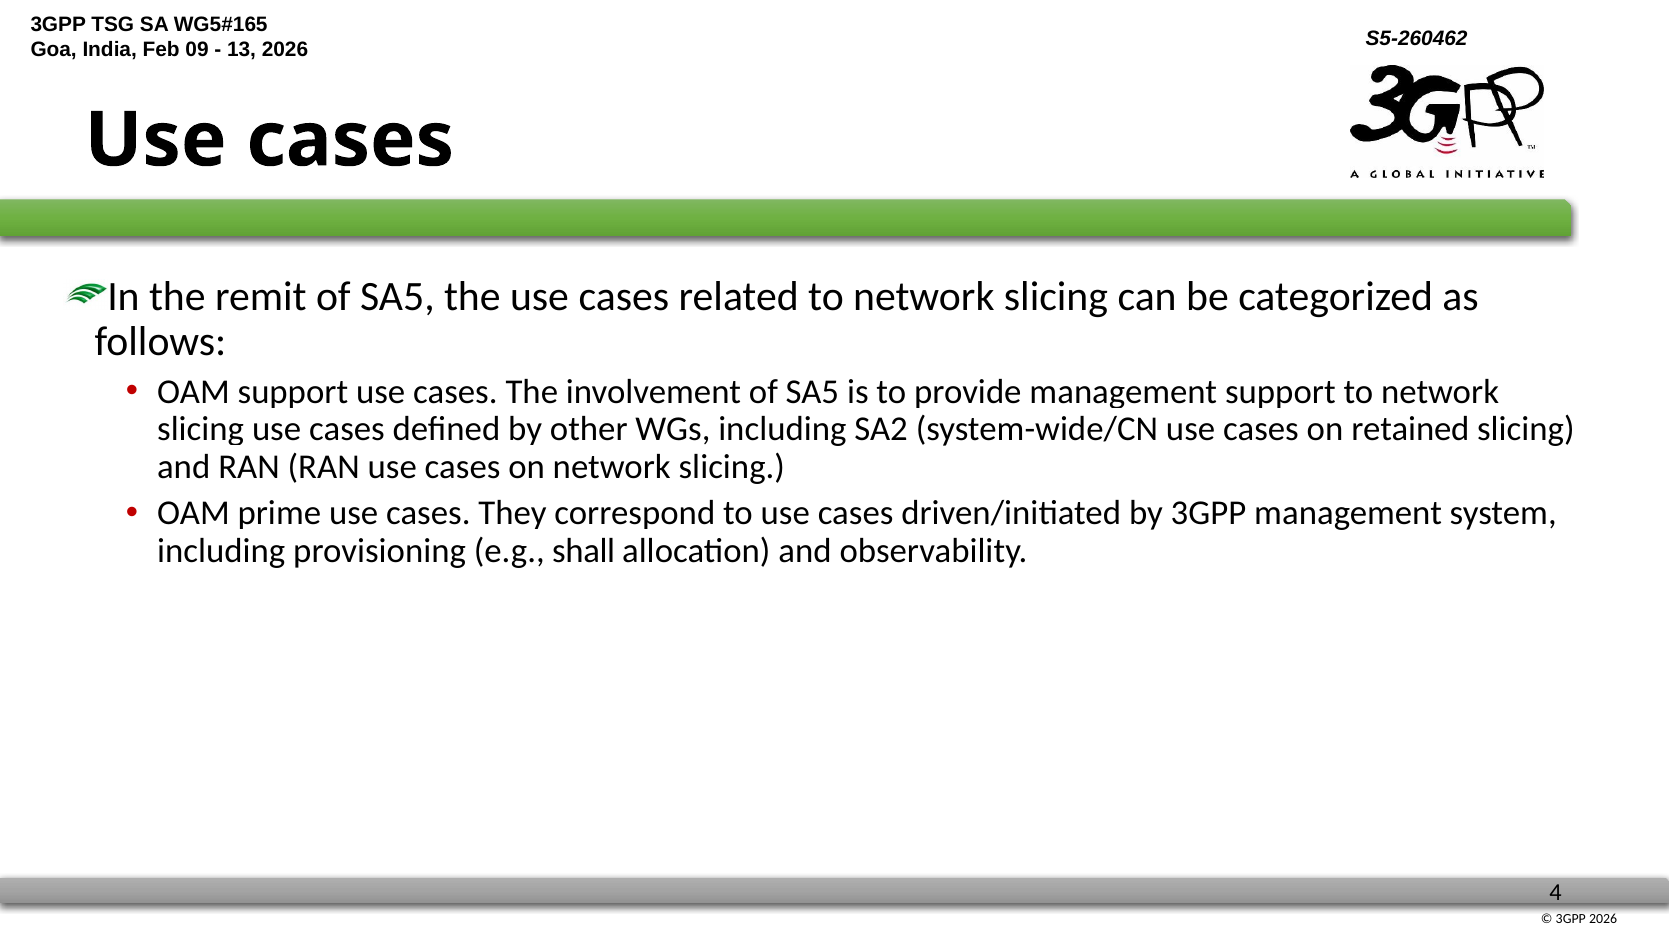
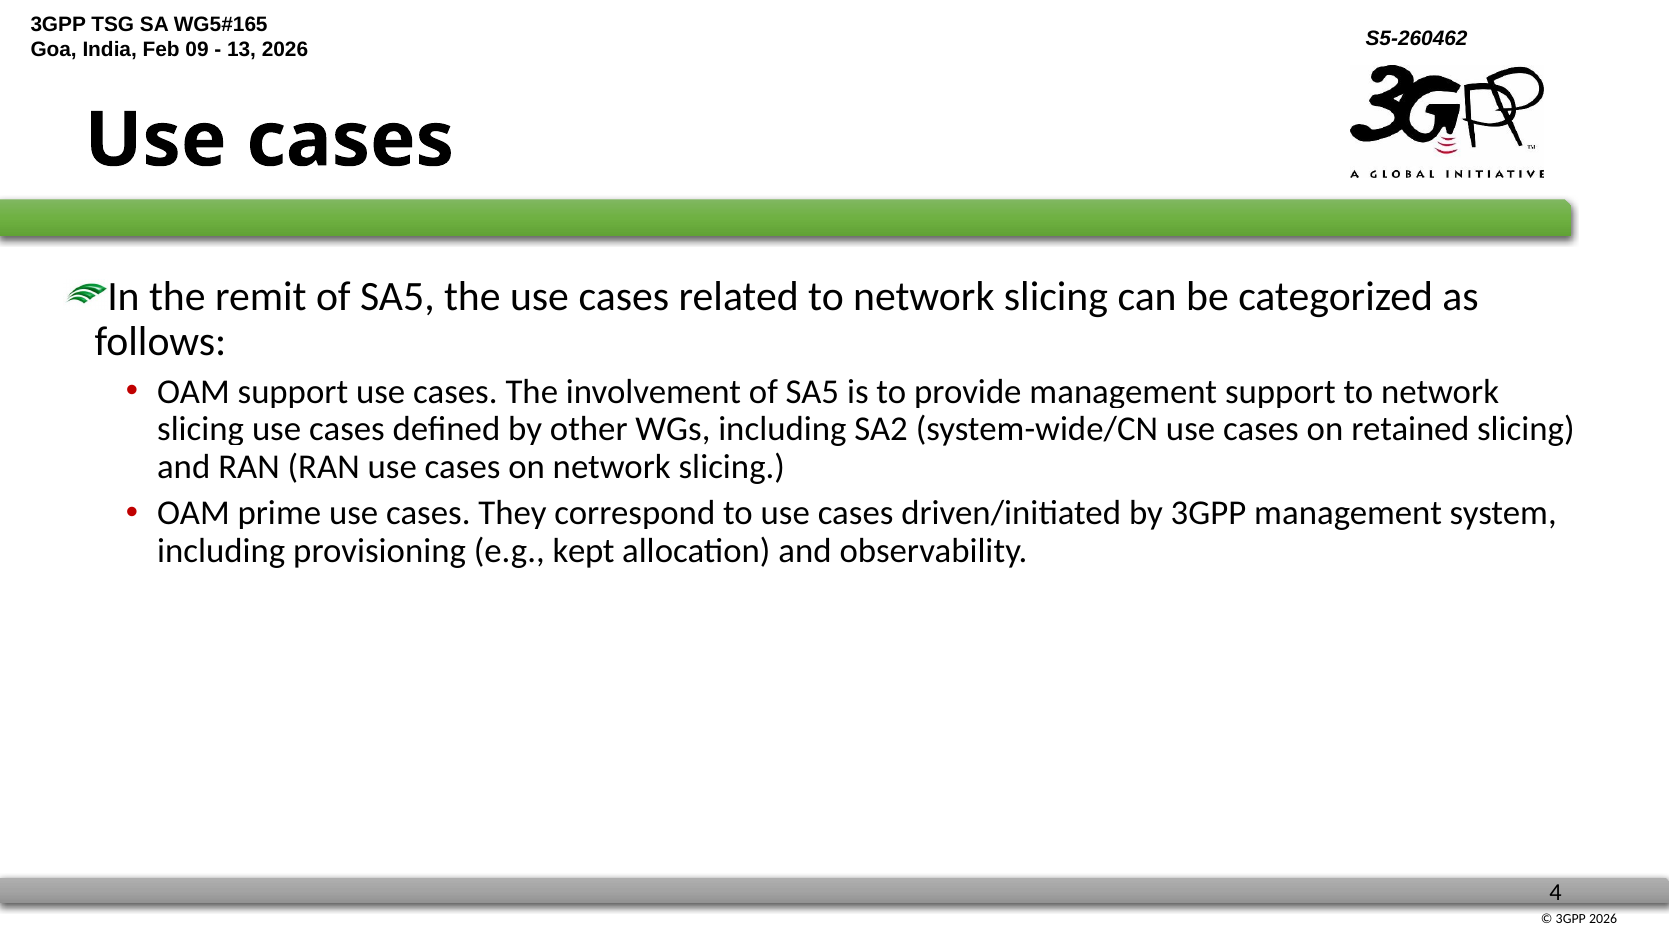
shall: shall -> kept (584, 551)
